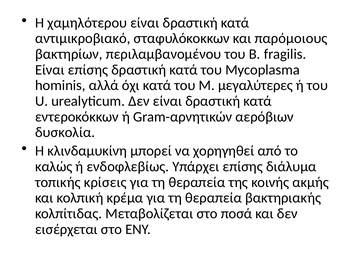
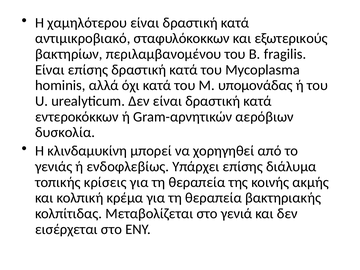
παρόμοιους: παρόμοιους -> εξωτερικούς (291, 38)
μεγαλύτερες: μεγαλύτερες -> υπομονάδας (255, 85)
καλώς: καλώς -> γενιάς (54, 167)
ποσά: ποσά -> γενιά (236, 214)
